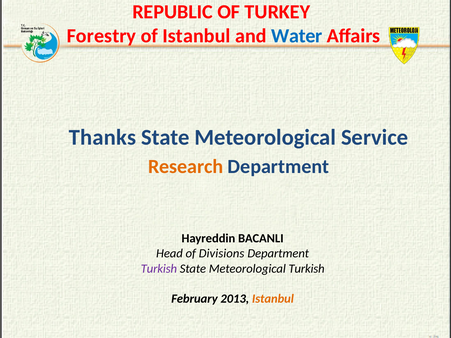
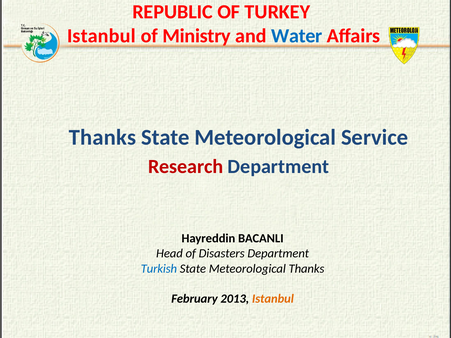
Forestry: Forestry -> Istanbul (101, 36)
of Istanbul: Istanbul -> Ministry (197, 36)
Research colour: orange -> red (186, 167)
Divisions: Divisions -> Disasters (222, 254)
Turkish colour: purple -> blue (159, 269)
Meteorological Turkish: Turkish -> Thanks (307, 269)
